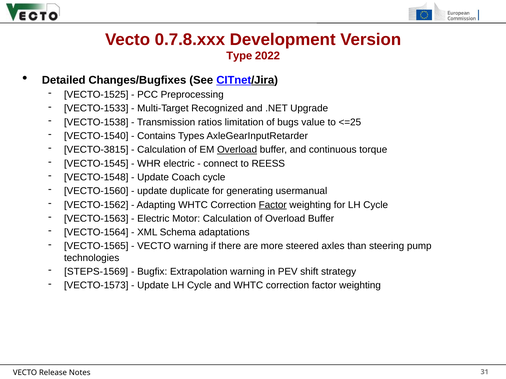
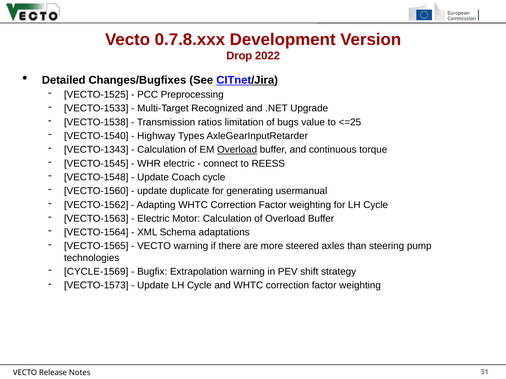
Type: Type -> Drop (239, 56)
Contains: Contains -> Highway (156, 136)
VECTO-3815: VECTO-3815 -> VECTO-1343 (96, 150)
Factor underline: present -> none (273, 205)
STEPS-1569: STEPS-1569 -> CYCLE-1569 (96, 272)
